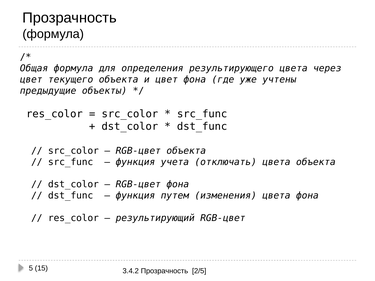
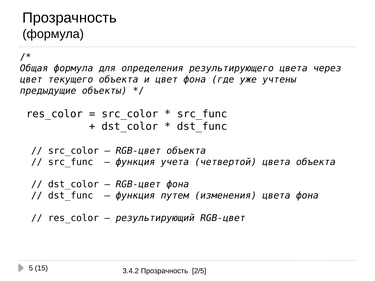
отключать: отключать -> четвертой (226, 162)
